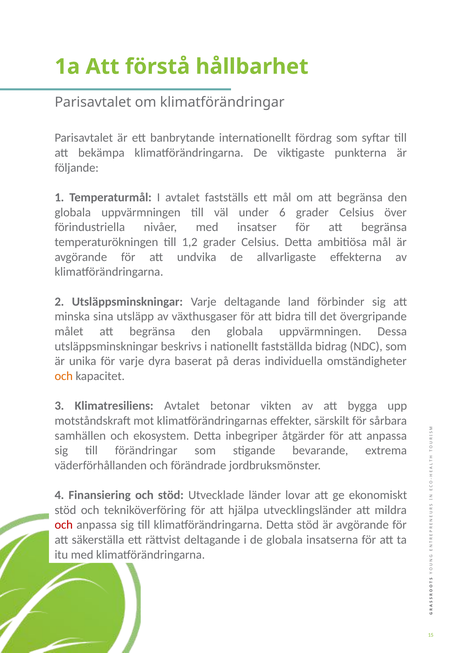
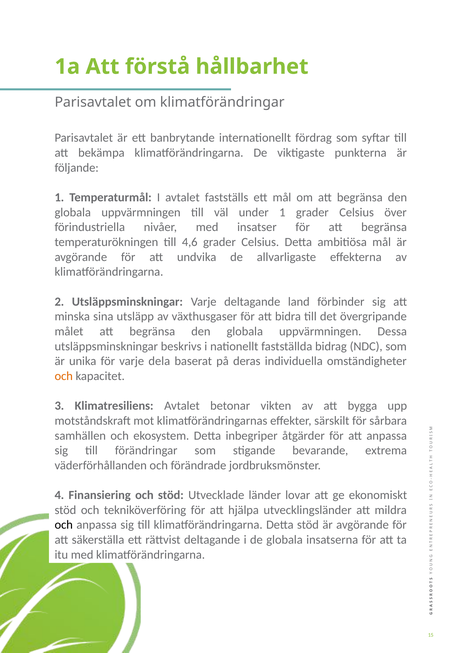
under 6: 6 -> 1 (282, 212)
1,2: 1,2 -> 4,6 (190, 242)
dyra: dyra -> dela (159, 361)
och colour: red -> black (64, 525)
